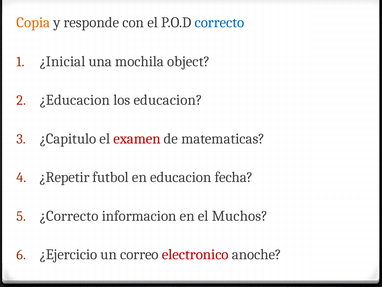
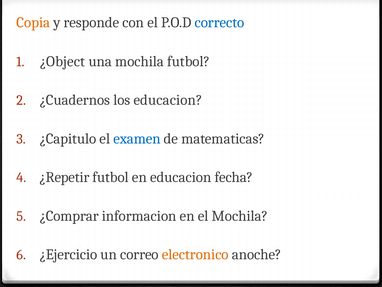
¿Inicial: ¿Inicial -> ¿Object (62, 61)
mochila object: object -> futbol (189, 61)
¿Educacion: ¿Educacion -> ¿Cuadernos (75, 100)
examen colour: red -> blue (137, 138)
¿Correcto: ¿Correcto -> ¿Comprar (69, 216)
el Muchos: Muchos -> Mochila (240, 216)
electronico colour: red -> orange (195, 254)
